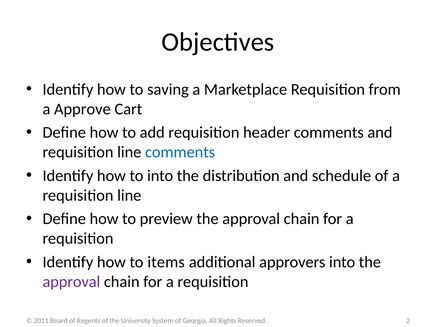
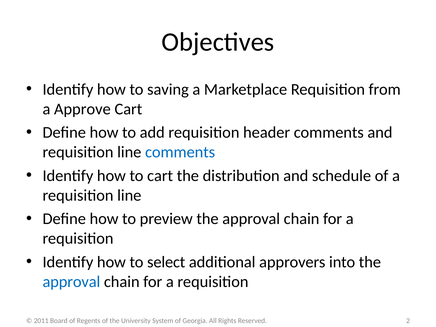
to into: into -> cart (160, 176)
items: items -> select (166, 262)
approval colour: purple -> blue (71, 282)
